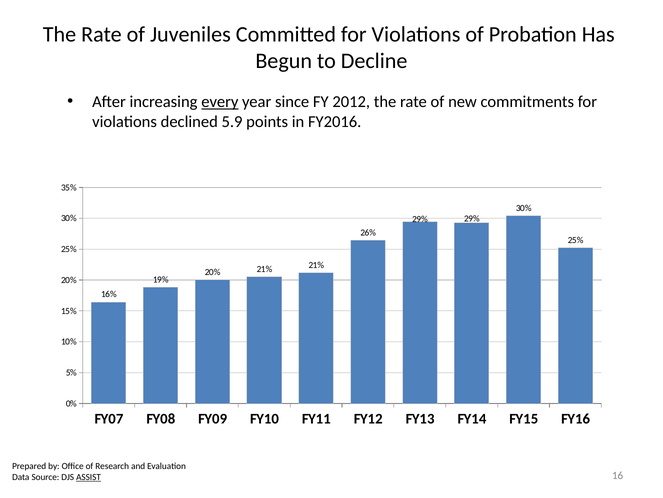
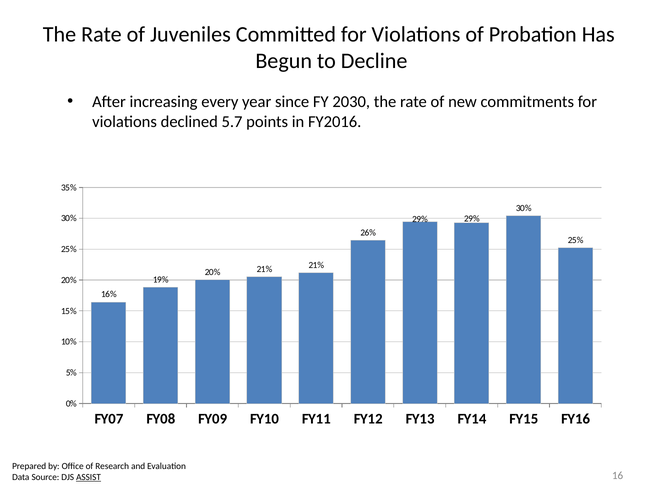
every underline: present -> none (220, 102)
2012: 2012 -> 2030 (351, 102)
5.9: 5.9 -> 5.7 (232, 122)
